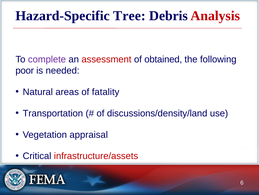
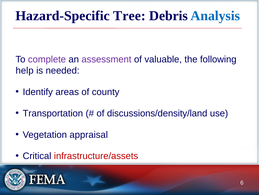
Analysis colour: red -> blue (215, 16)
assessment colour: red -> purple (106, 59)
obtained: obtained -> valuable (163, 59)
poor: poor -> help (25, 70)
Natural: Natural -> Identify (38, 92)
fatality: fatality -> county (106, 92)
